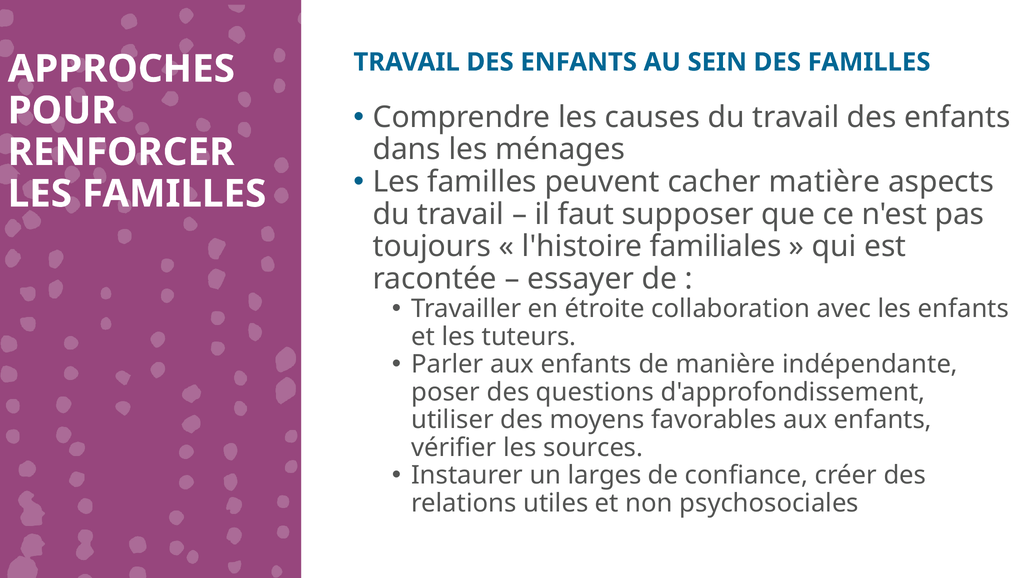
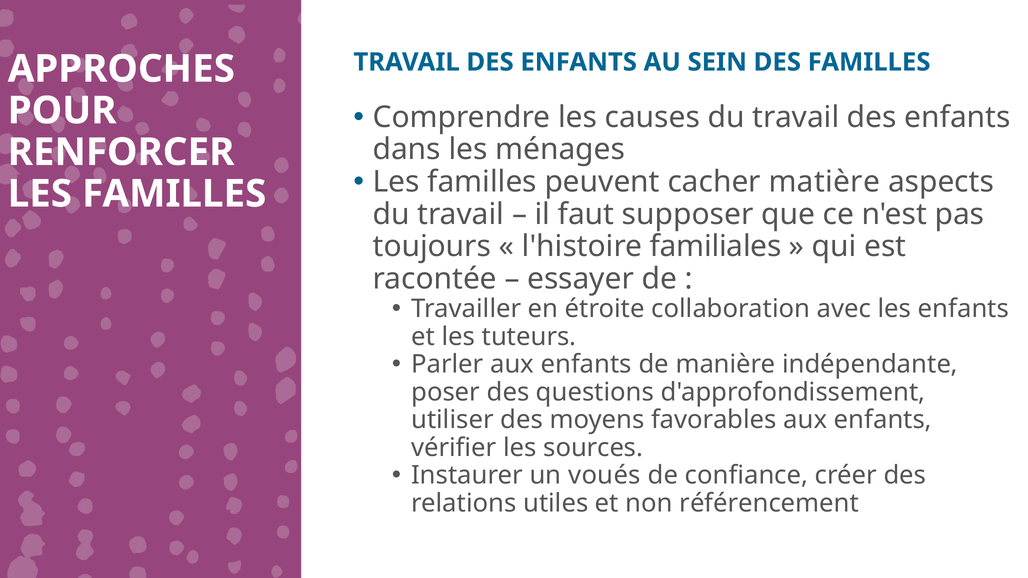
larges: larges -> voués (604, 476)
psychosociales: psychosociales -> référencement (769, 503)
